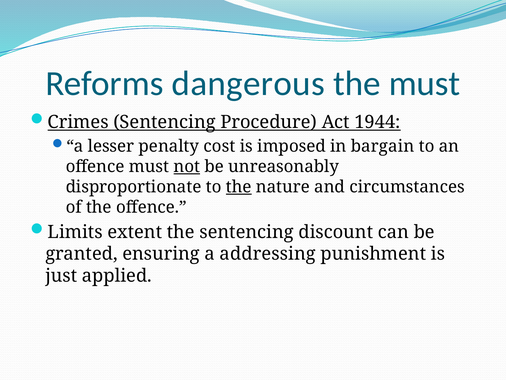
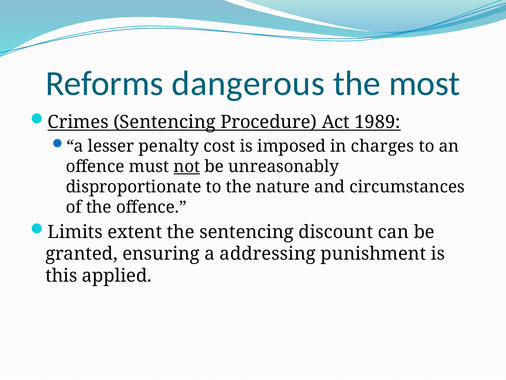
the must: must -> most (425, 84)
1944: 1944 -> 1989 (377, 122)
bargain: bargain -> charges (383, 146)
the underline: present -> none (239, 187)
just: just -> this (61, 276)
